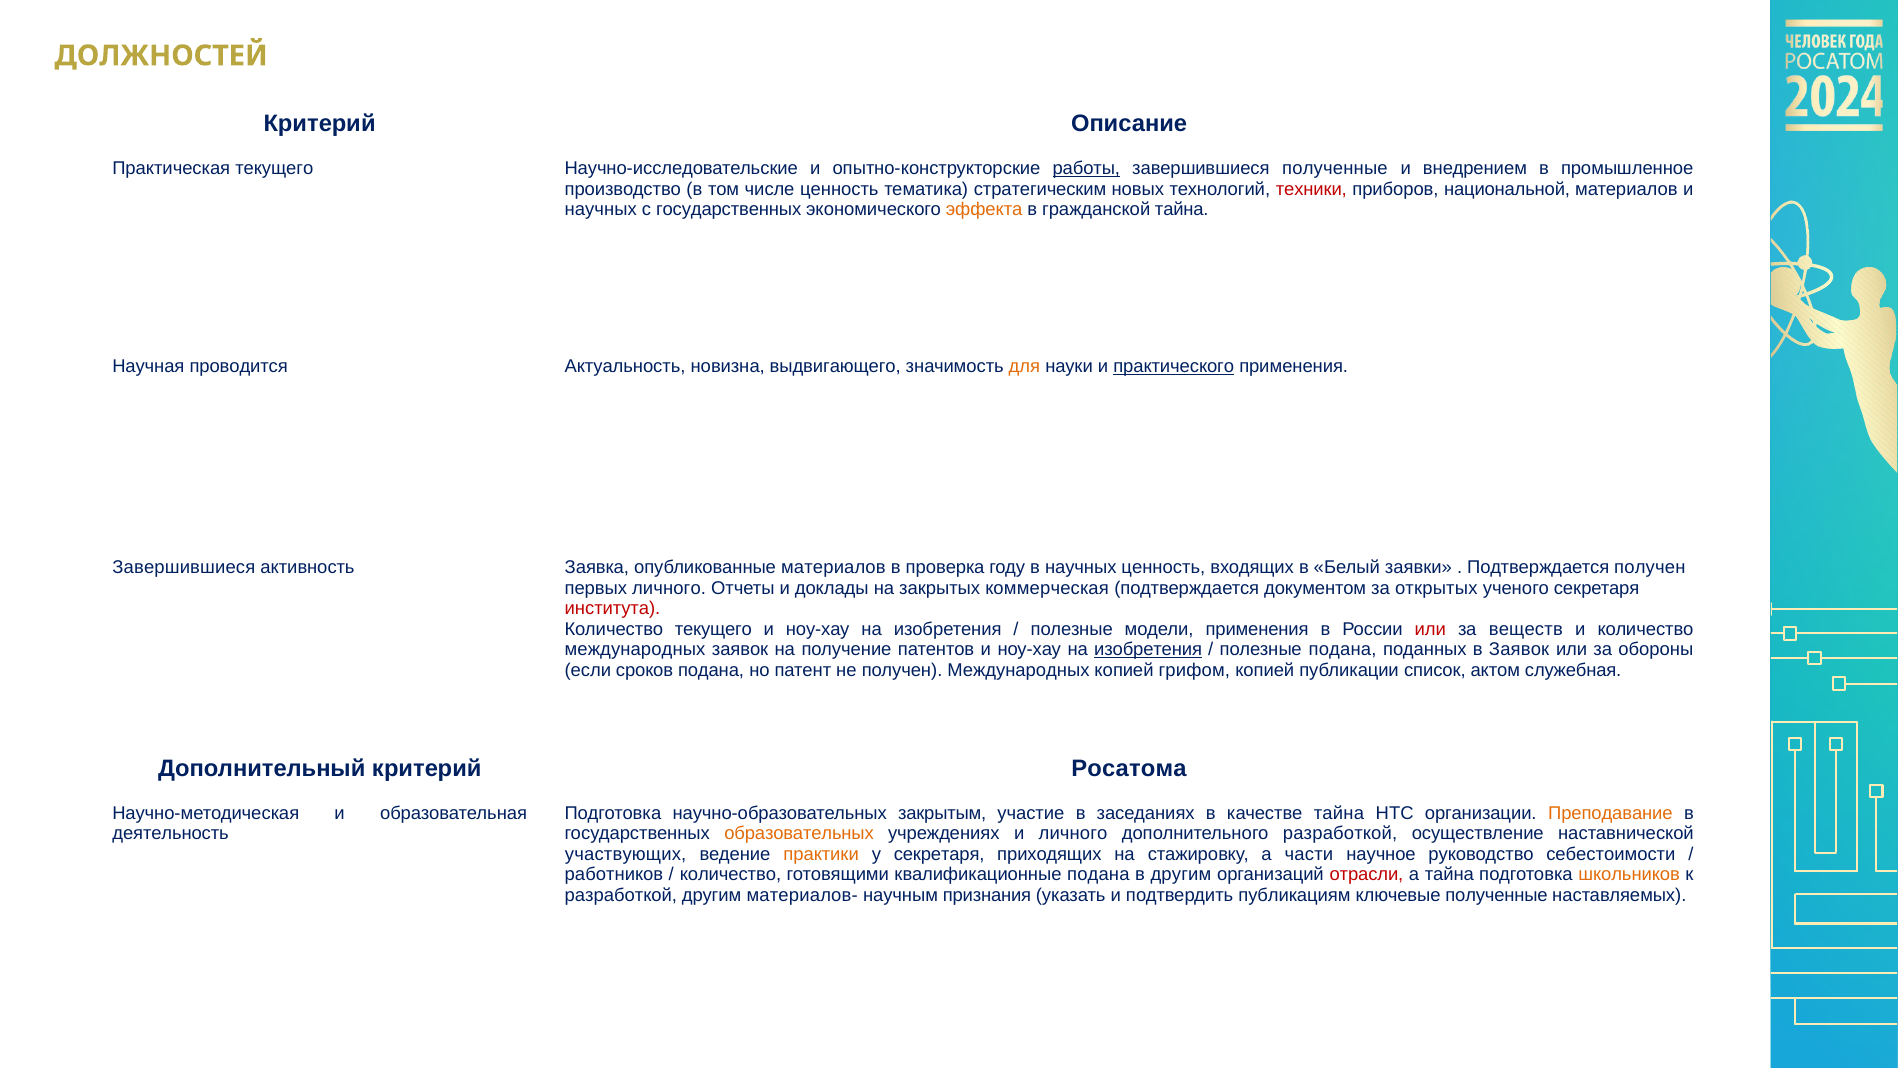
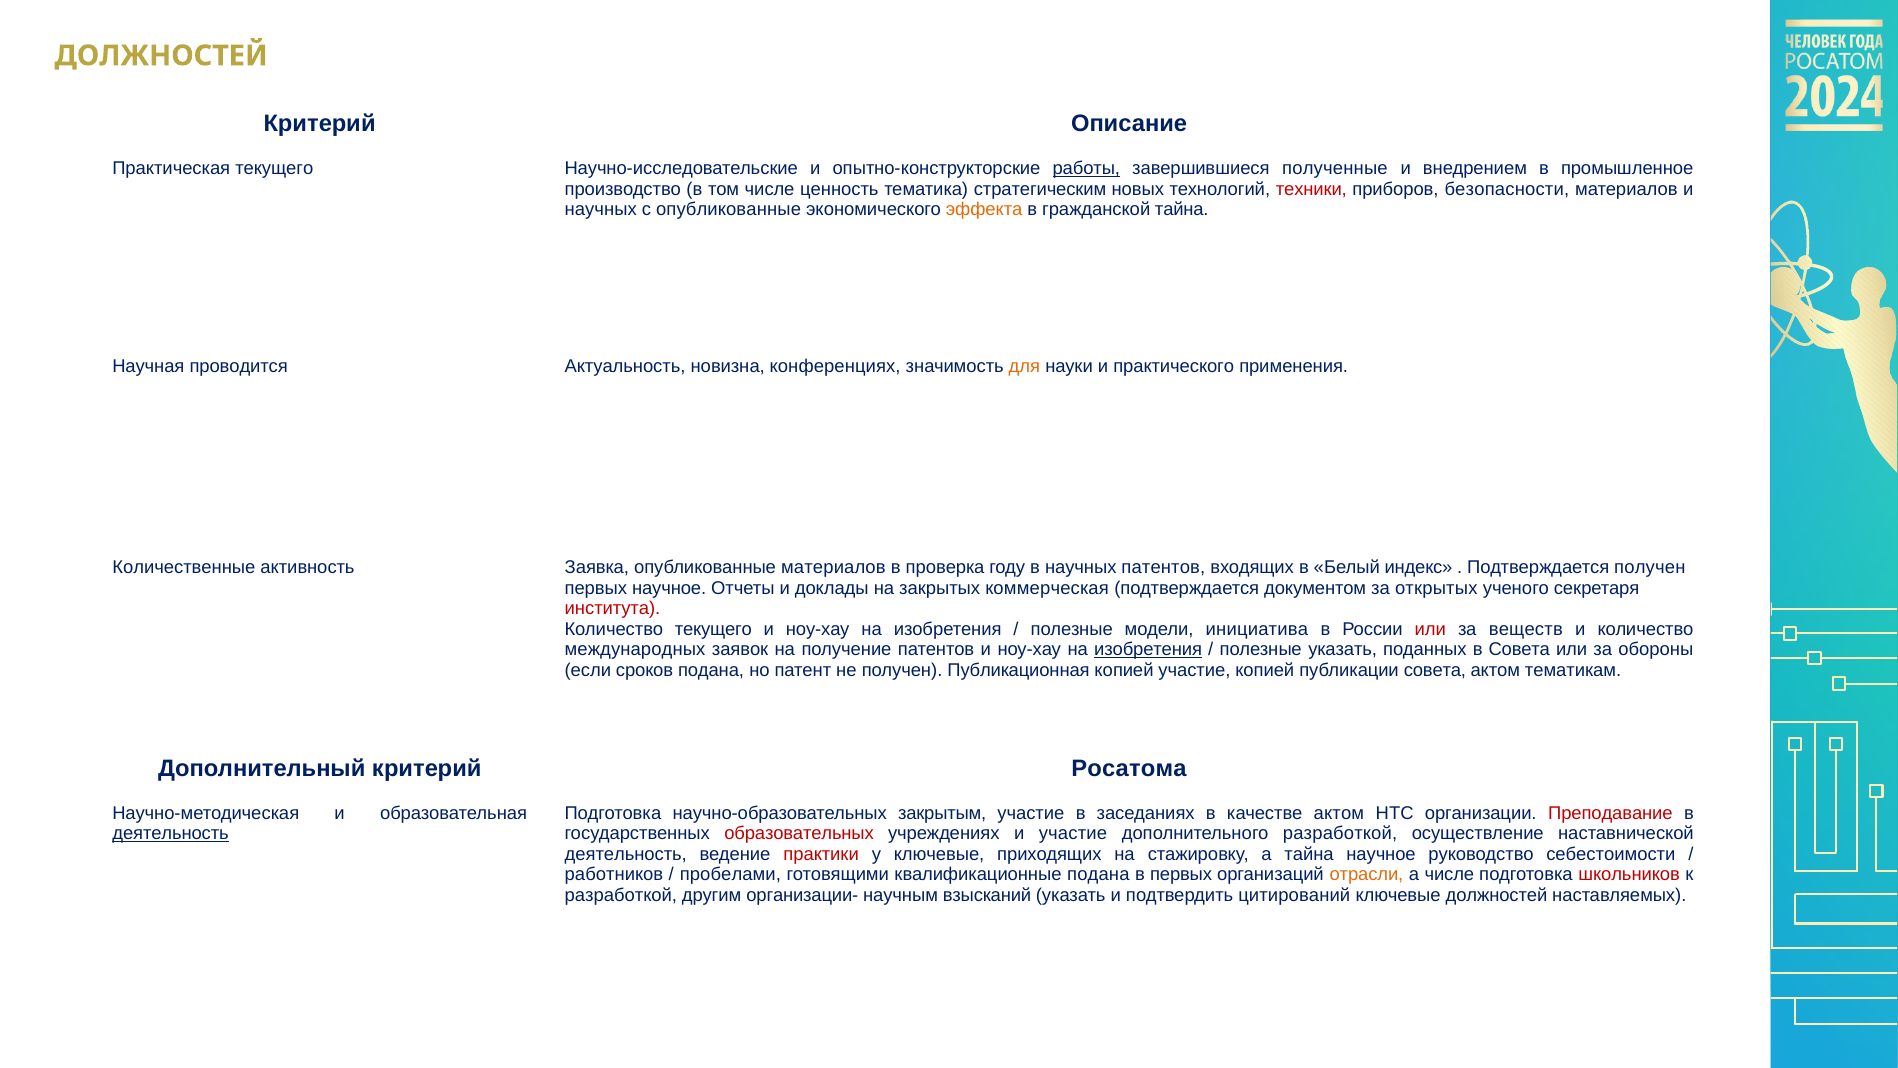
национальной: национальной -> безопасности (1507, 189)
с государственных: государственных -> опубликованные (729, 210)
выдвигающего: выдвигающего -> конференциях (835, 367)
практического underline: present -> none (1174, 367)
Завершившиеся: Завершившиеся -> Количественные (184, 567)
научных ценность: ценность -> патентов (1163, 567)
заявки: заявки -> индекс (1418, 567)
первых личного: личного -> научное (669, 588)
модели применения: применения -> инициатива (1257, 629)
полезные подана: подана -> указать (1343, 649)
в Заявок: Заявок -> Совета (1519, 649)
получен Международных: Международных -> Публикационная (1019, 670)
копией грифом: грифом -> участие (1194, 670)
публикации список: список -> совета (1435, 670)
служебная: служебная -> тематикам (1573, 670)
качестве тайна: тайна -> актом (1339, 813)
Преподавание colour: orange -> red (1610, 813)
деятельность underline: none -> present (171, 833)
образовательных colour: orange -> red (799, 833)
и личного: личного -> участие (1073, 833)
участвующих: участвующих -> деятельность (626, 854)
практики colour: orange -> red (821, 854)
у секретаря: секретаря -> ключевые (939, 854)
а части: части -> тайна (1309, 854)
количество: количество -> пробелами (730, 874)
в другим: другим -> первых (1181, 874)
отрасли colour: red -> orange (1366, 874)
а тайна: тайна -> числе (1449, 874)
школьников colour: orange -> red (1629, 874)
материалов-: материалов- -> организации- (802, 895)
признания: признания -> взысканий (987, 895)
публикациям: публикациям -> цитирований (1294, 895)
ключевые полученные: полученные -> должностей (1496, 895)
